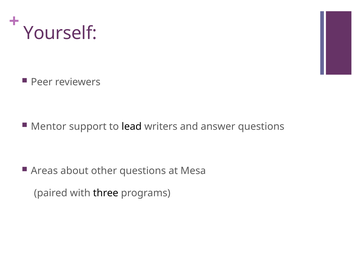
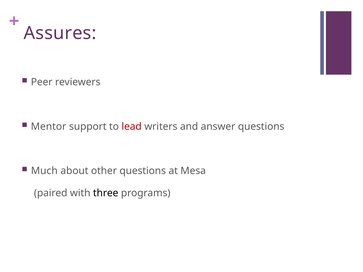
Yourself: Yourself -> Assures (60, 33)
lead colour: black -> red (132, 127)
Areas: Areas -> Much (44, 171)
